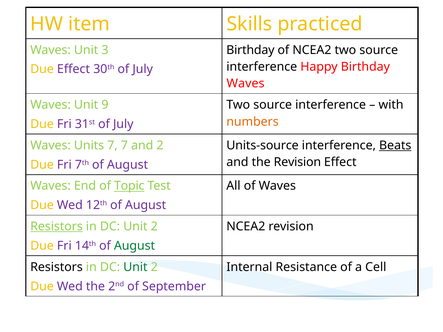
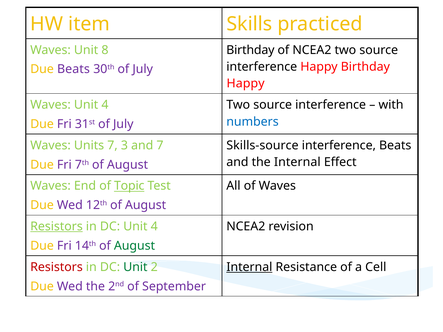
3: 3 -> 8 (105, 50)
Due Effect: Effect -> Beats (73, 69)
Waves: Waves -> Happy (246, 84)
Waves Unit 9: 9 -> 4 (105, 105)
numbers colour: orange -> blue (253, 122)
7 7: 7 -> 3 (124, 146)
and 2: 2 -> 7 (160, 146)
Units-source: Units-source -> Skills-source (262, 146)
Beats underline: present -> none (395, 146)
the Revision: Revision -> Internal (297, 162)
2: 2 -> 4 (154, 227)
Resistors colour: black -> red (57, 267)
Internal underline: none -> present (249, 267)
